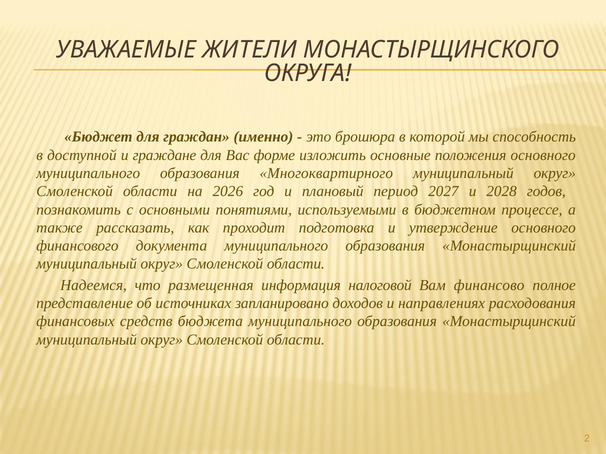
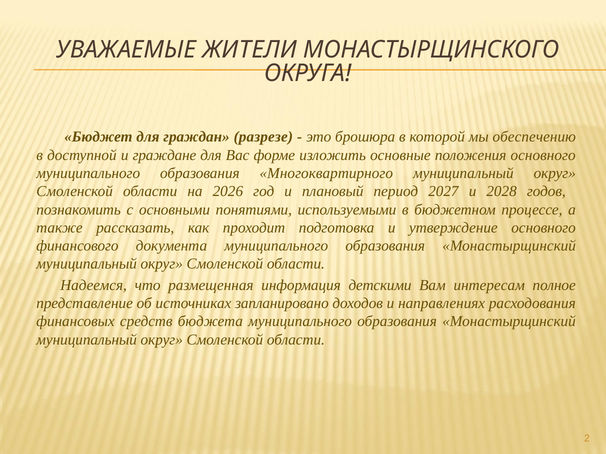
именно: именно -> разрезе (263, 137)
способность: способность -> обеспечению (534, 137)
налоговой: налоговой -> детскими (380, 285)
финансово: финансово -> интересам (489, 285)
